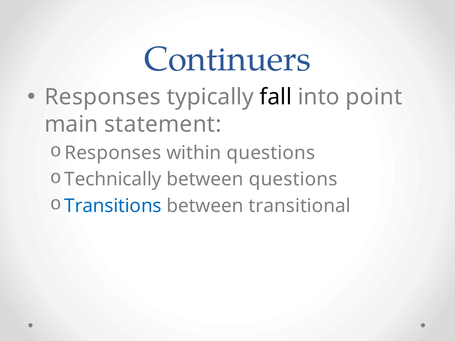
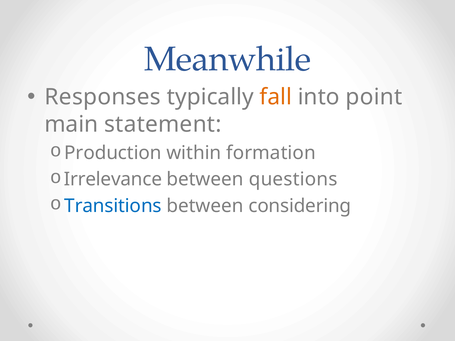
Continuers: Continuers -> Meanwhile (228, 59)
fall colour: black -> orange (276, 97)
Responses: Responses -> Production (113, 153)
within questions: questions -> formation (271, 153)
Technically: Technically -> Irrelevance (113, 180)
transitional: transitional -> considering (300, 206)
